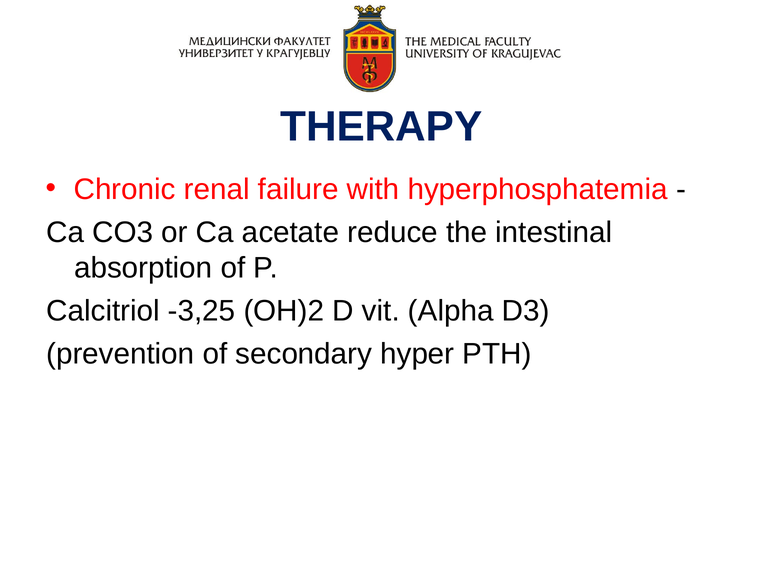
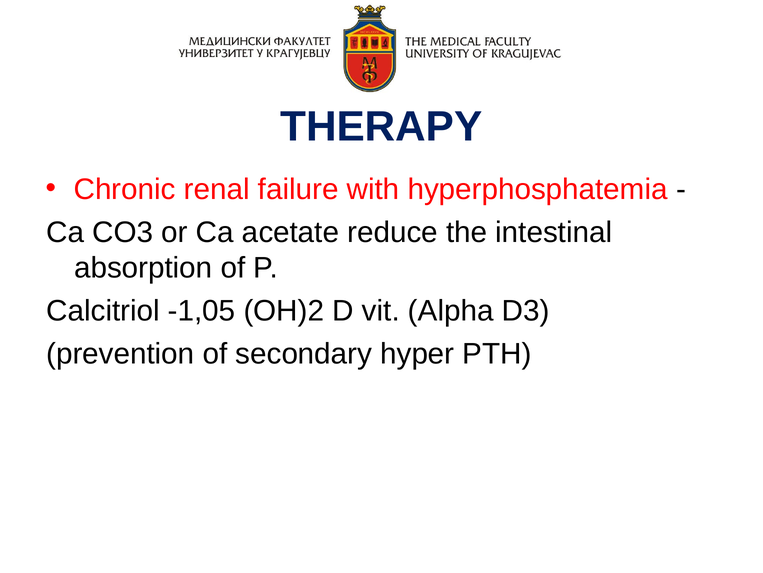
-3,25: -3,25 -> -1,05 (202, 311)
